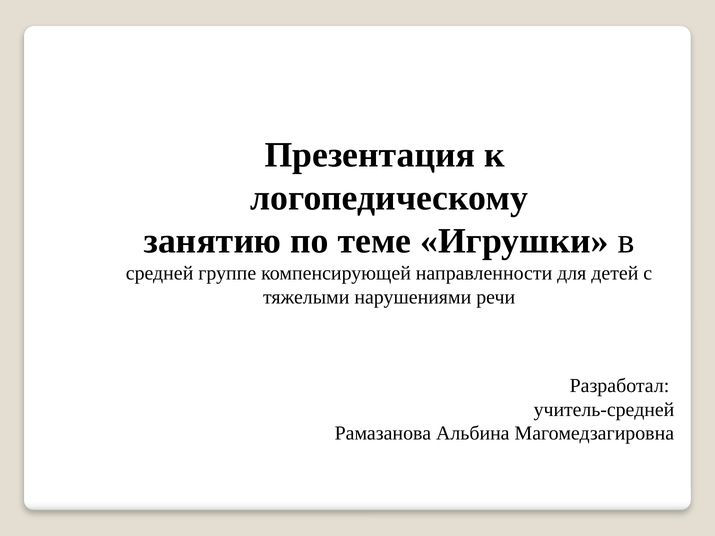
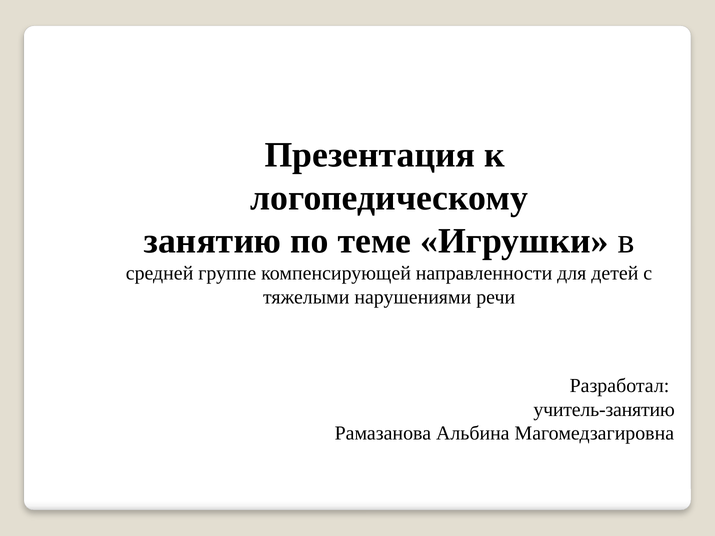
учитель-средней: учитель-средней -> учитель-занятию (604, 410)
